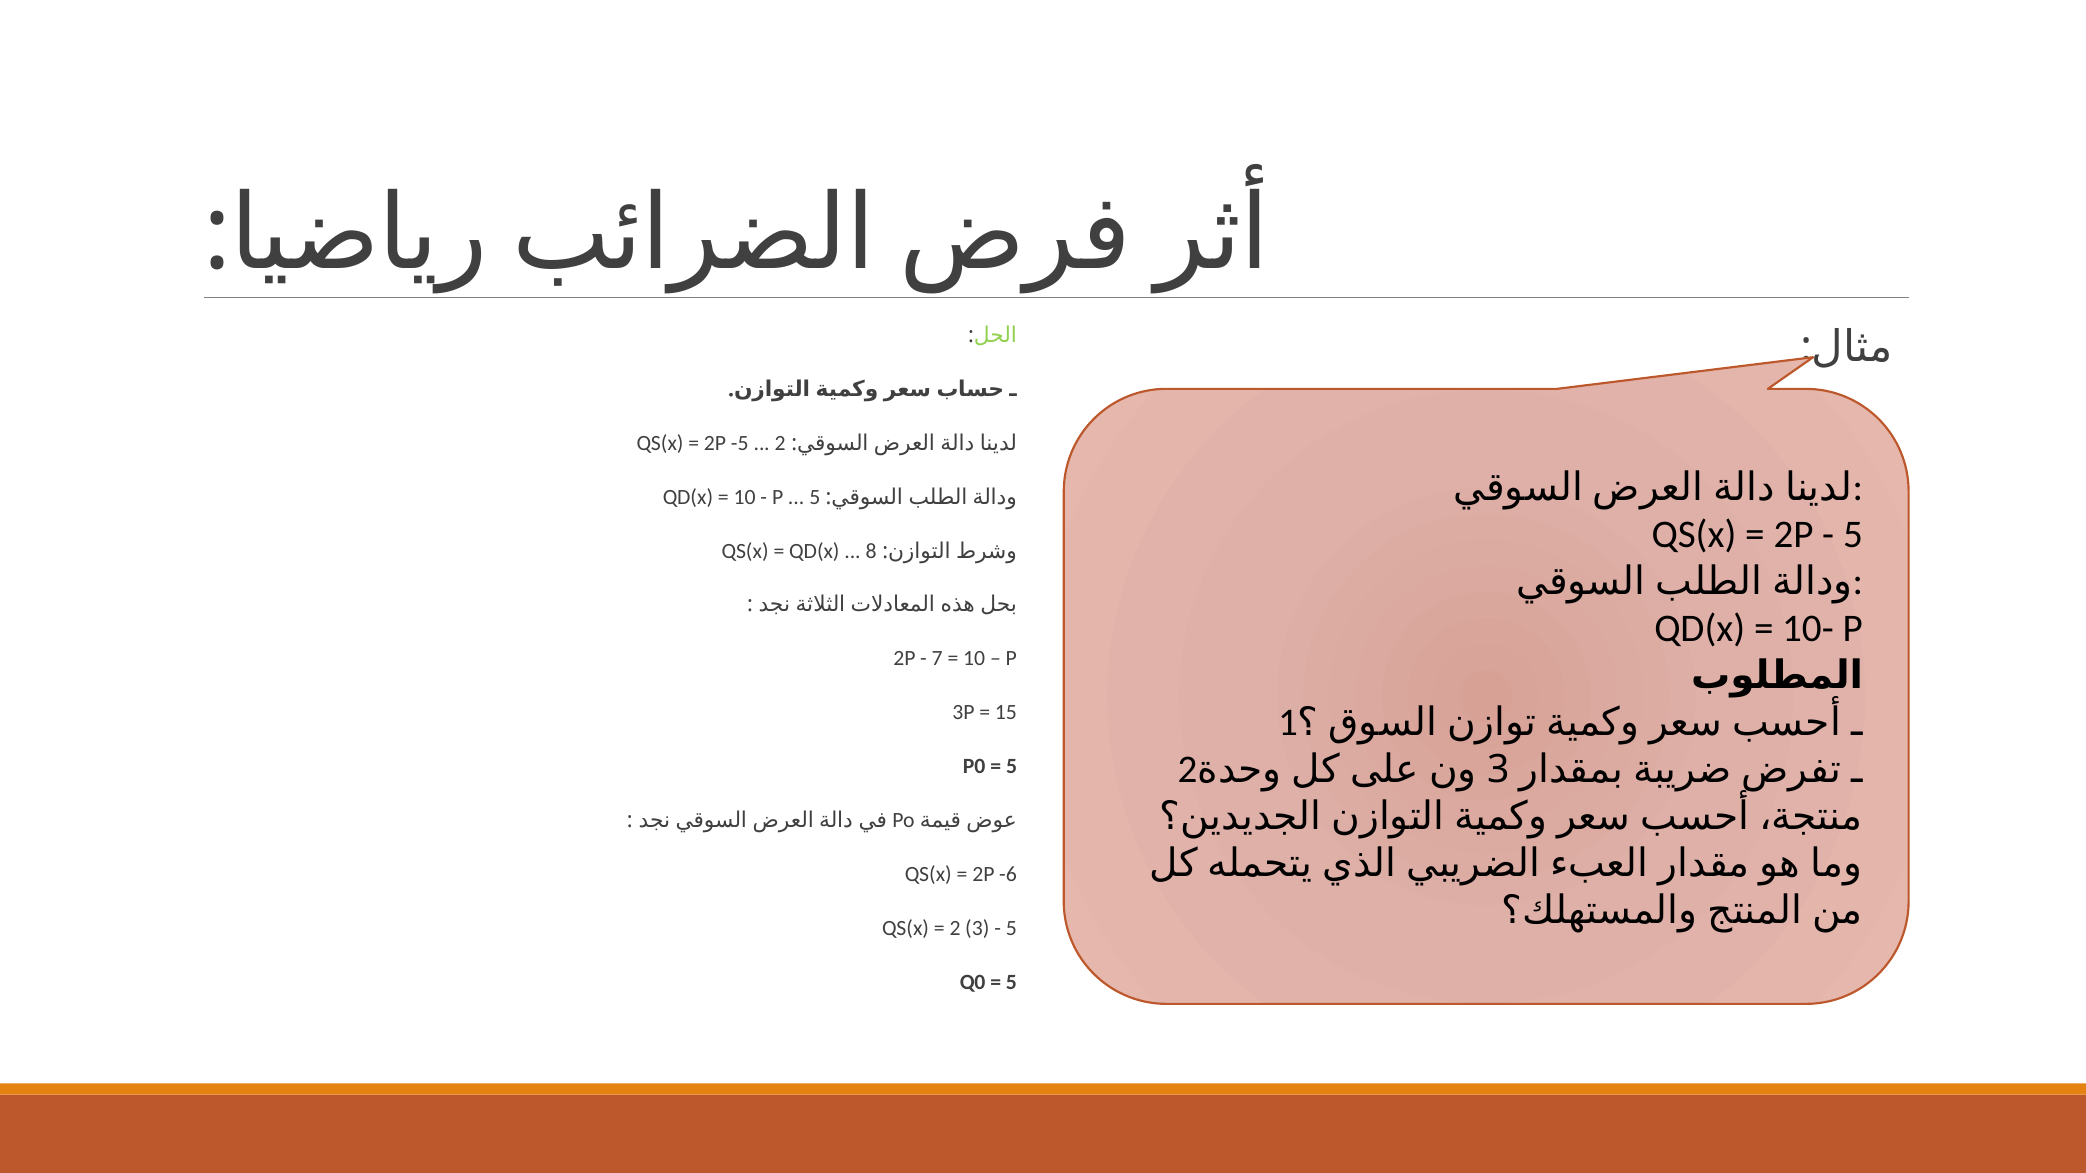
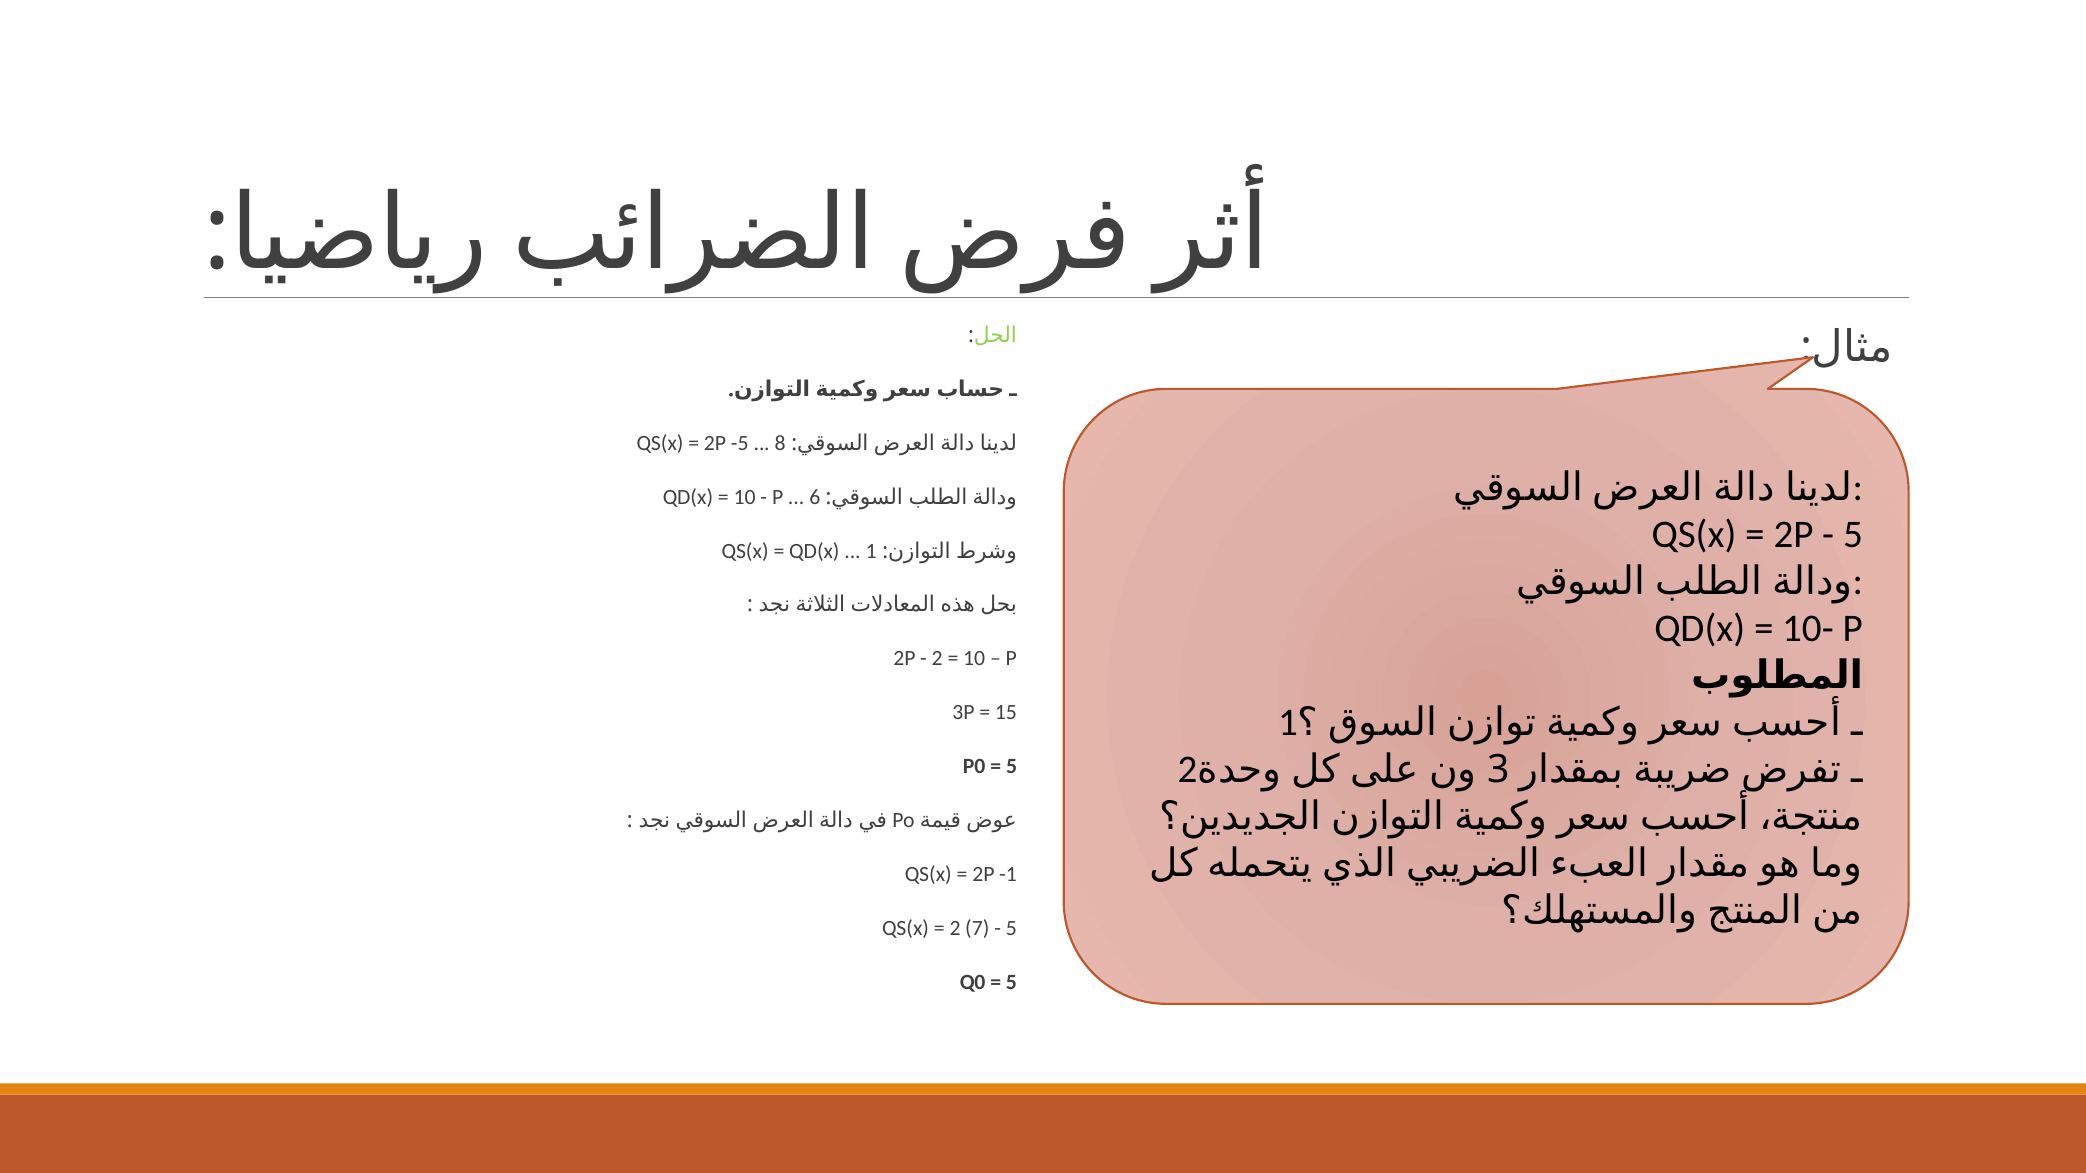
2: 2 -> 8 (780, 443)
5: 5 -> 6 (815, 497)
8: 8 -> 1 (871, 551)
7: 7 -> 2 (937, 659)
-6: -6 -> -1 (1008, 875)
2 3: 3 -> 7 (977, 929)
